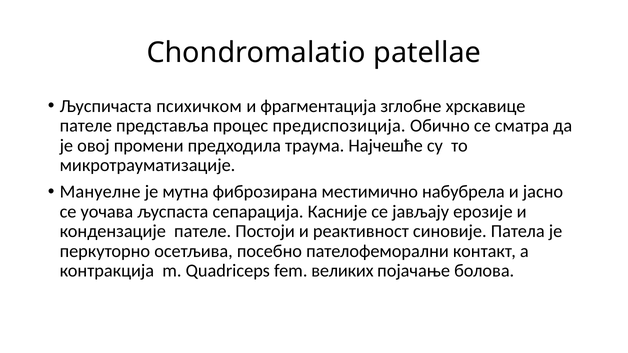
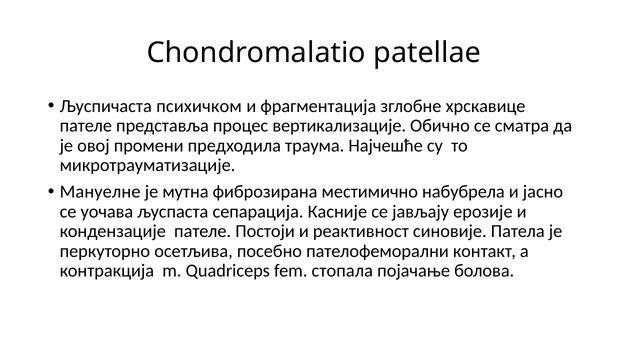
предиспозиција: предиспозиција -> вертикализације (339, 126)
великих: великих -> стопала (342, 271)
